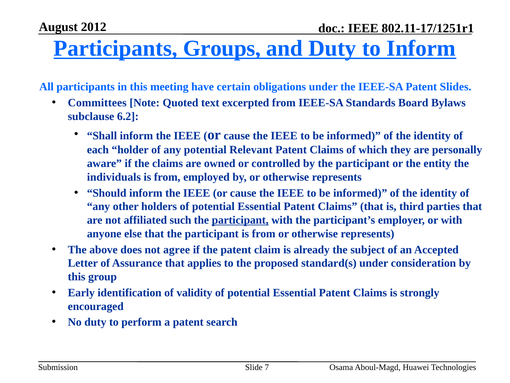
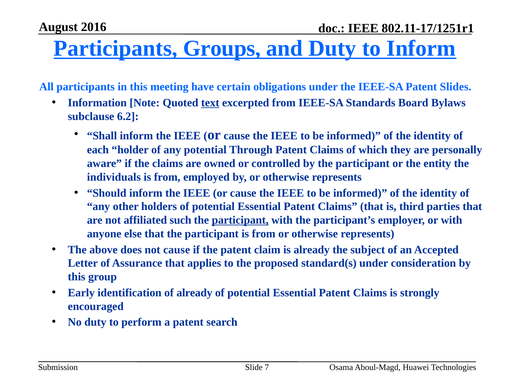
2012: 2012 -> 2016 (94, 27)
Committees: Committees -> Information (97, 103)
text underline: none -> present (210, 103)
Relevant: Relevant -> Through (251, 150)
not agree: agree -> cause (177, 249)
of validity: validity -> already (194, 292)
